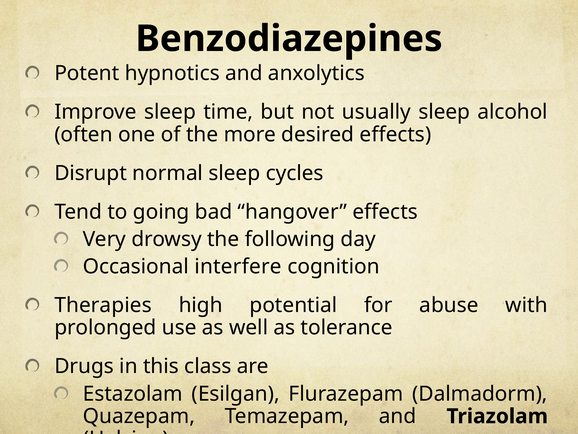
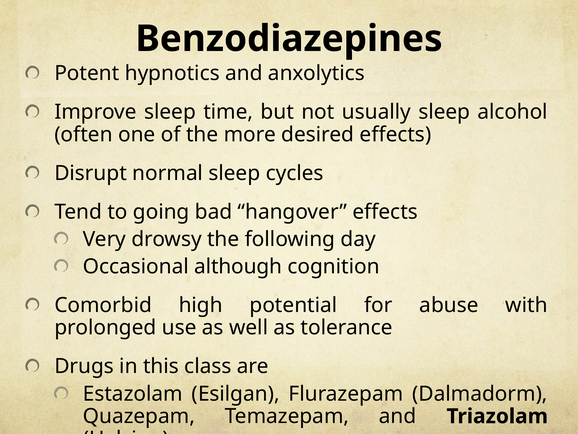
interfere: interfere -> although (238, 266)
Therapies: Therapies -> Comorbid (103, 305)
